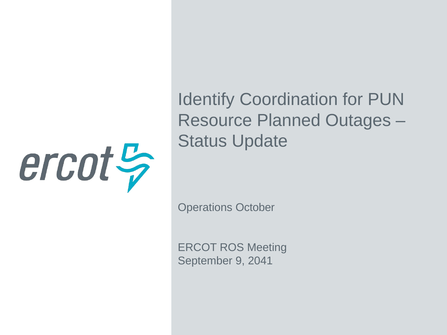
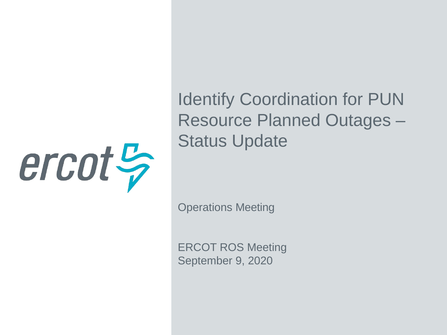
Operations October: October -> Meeting (255, 207)
2041: 2041 -> 2020 (260, 261)
